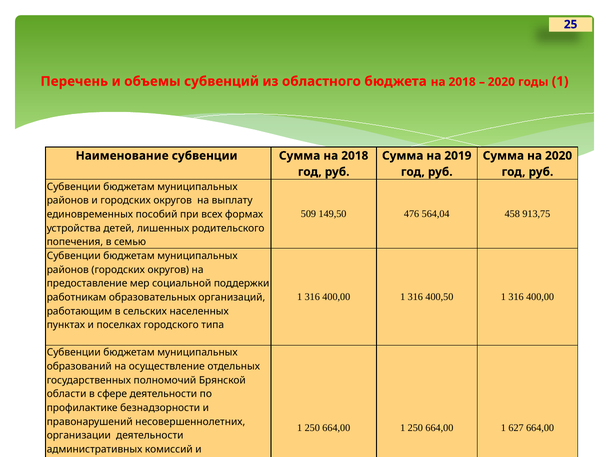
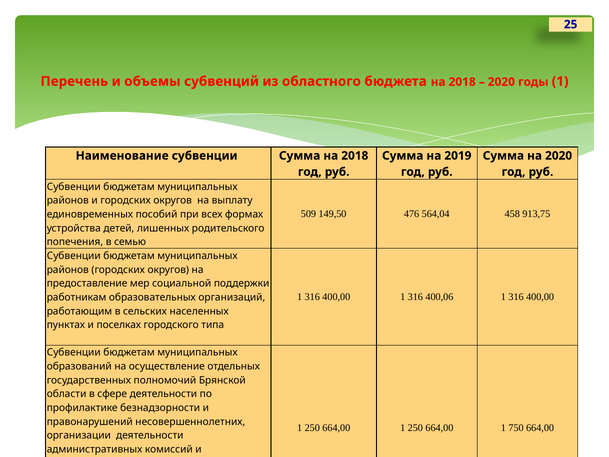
400,50: 400,50 -> 400,06 (439, 297)
627: 627 -> 750 (516, 428)
